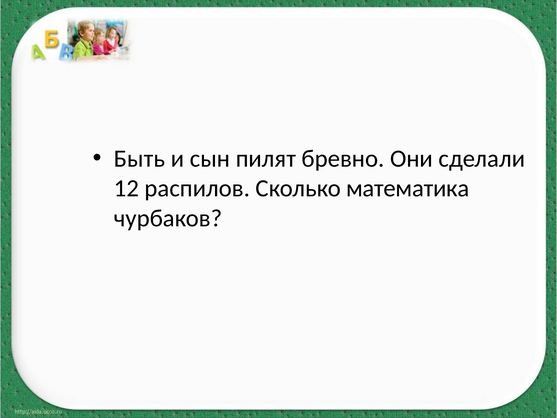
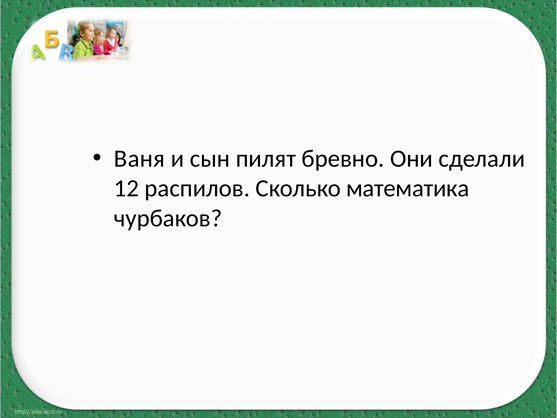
Быть: Быть -> Ваня (139, 159)
